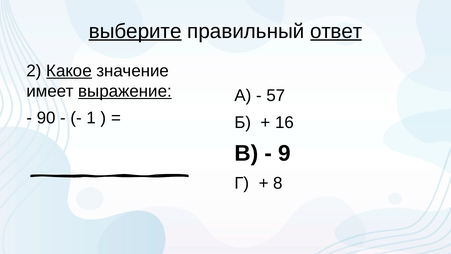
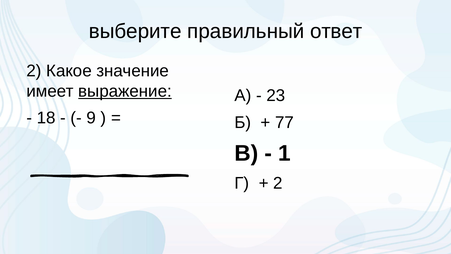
выберите underline: present -> none (135, 31)
ответ underline: present -> none (336, 31)
Какое underline: present -> none (69, 71)
57: 57 -> 23 (276, 95)
90: 90 -> 18 (46, 118)
1: 1 -> 9 (91, 118)
16: 16 -> 77 (285, 122)
9: 9 -> 1 (285, 153)
8: 8 -> 2 (278, 183)
